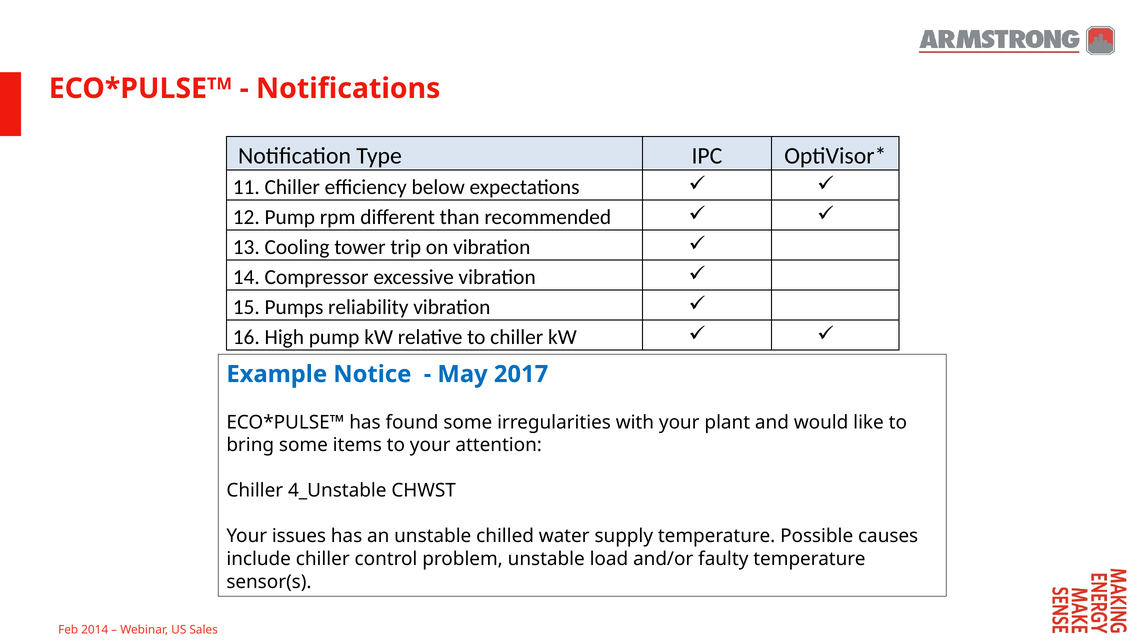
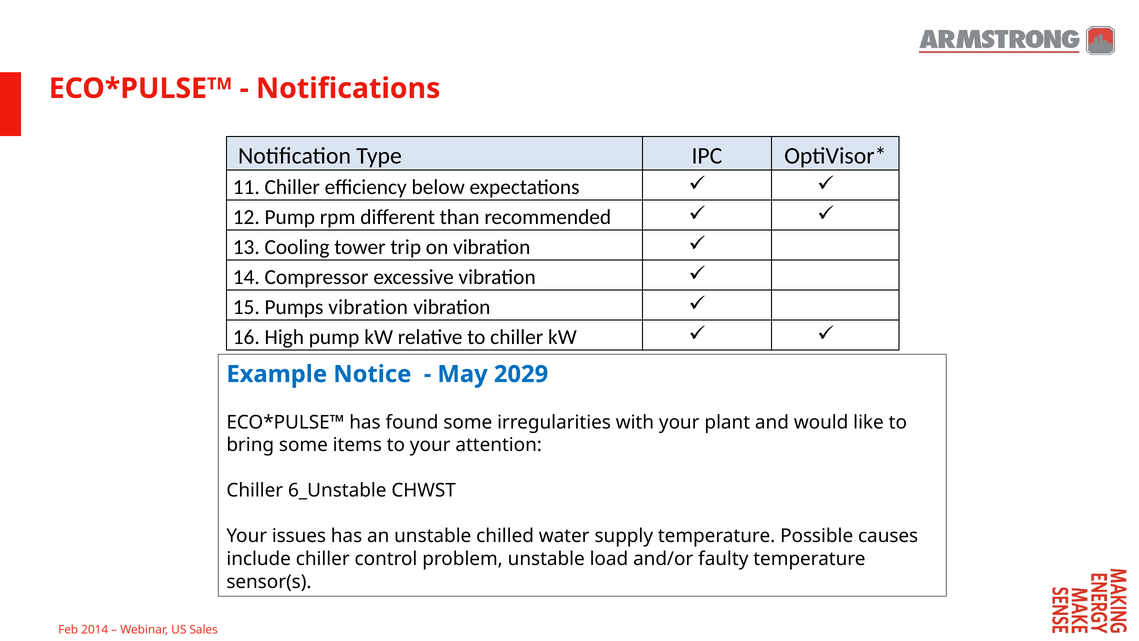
Pumps reliability: reliability -> vibration (368, 307)
2017: 2017 -> 2029 (521, 374)
4_Unstable: 4_Unstable -> 6_Unstable (337, 490)
